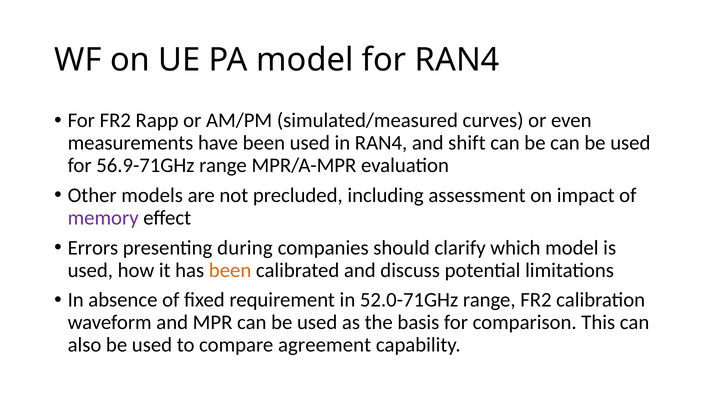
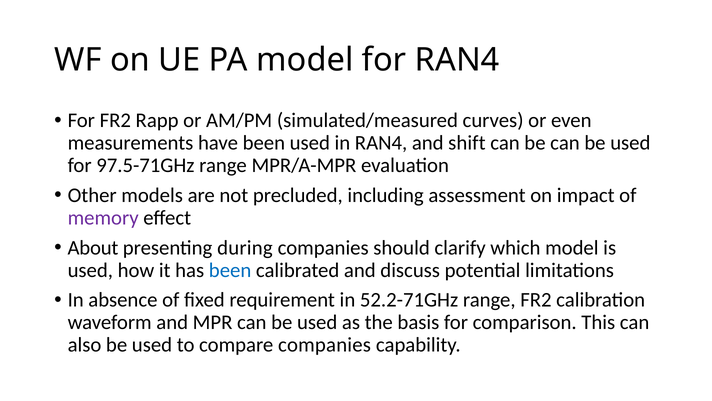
56.9-71GHz: 56.9-71GHz -> 97.5-71GHz (145, 165)
Errors: Errors -> About (93, 247)
been colour: orange -> blue (230, 270)
52.0-71GHz: 52.0-71GHz -> 52.2-71GHz (409, 300)
compare agreement: agreement -> companies (325, 345)
